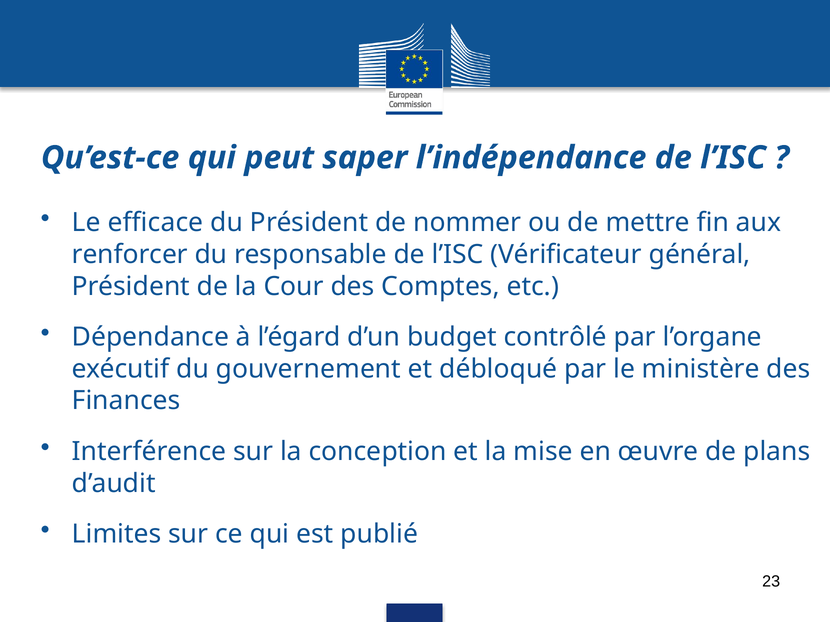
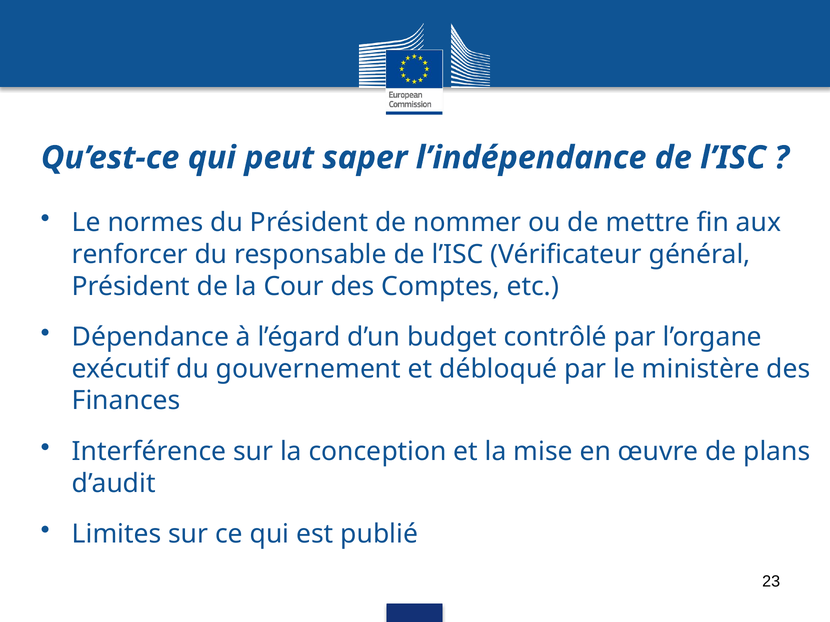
efficace: efficace -> normes (155, 223)
